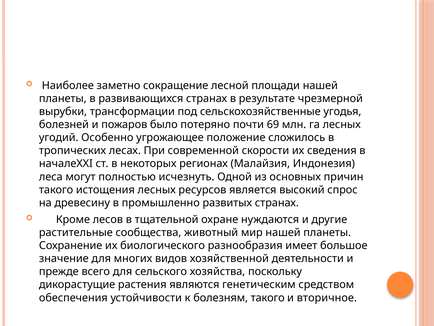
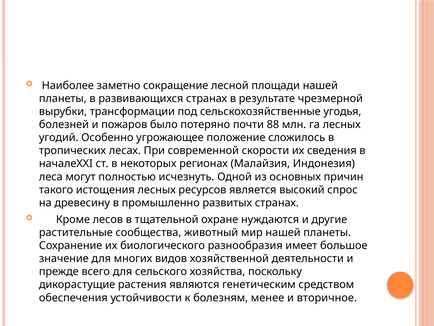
69: 69 -> 88 (273, 124)
болезням такого: такого -> менее (268, 297)
